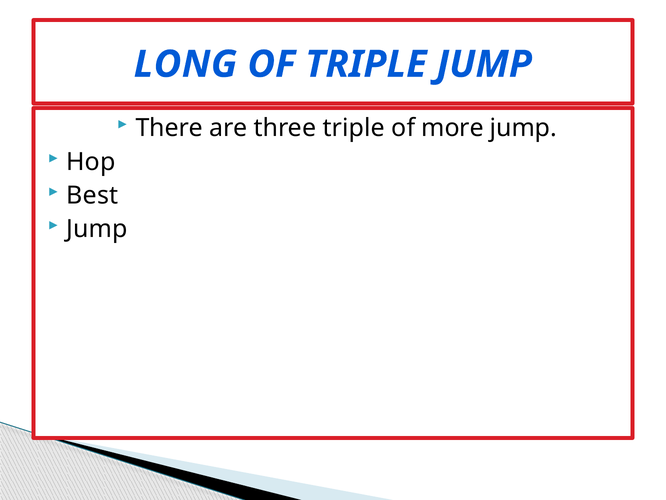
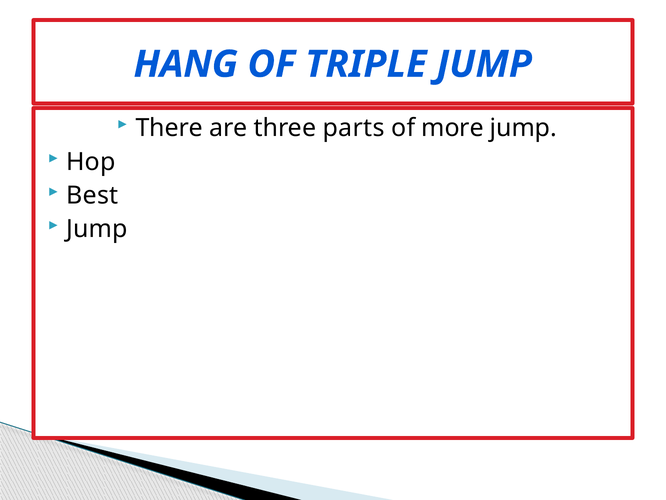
LONG: LONG -> HANG (186, 64)
three triple: triple -> parts (354, 128)
